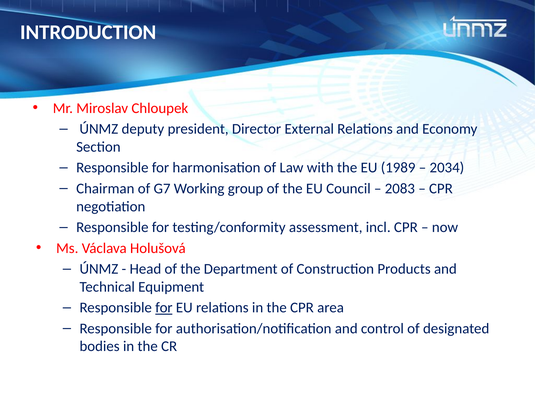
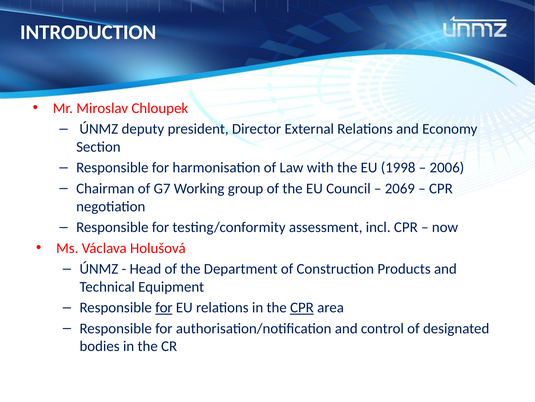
1989: 1989 -> 1998 (398, 167)
2034: 2034 -> 2006 (447, 167)
2083: 2083 -> 2069 (400, 188)
CPR underline: none -> present (302, 307)
